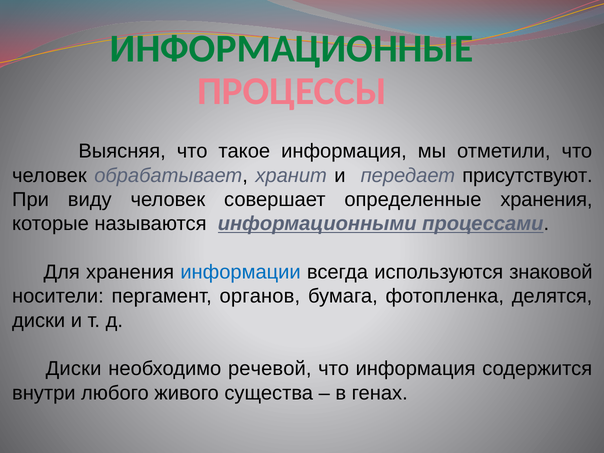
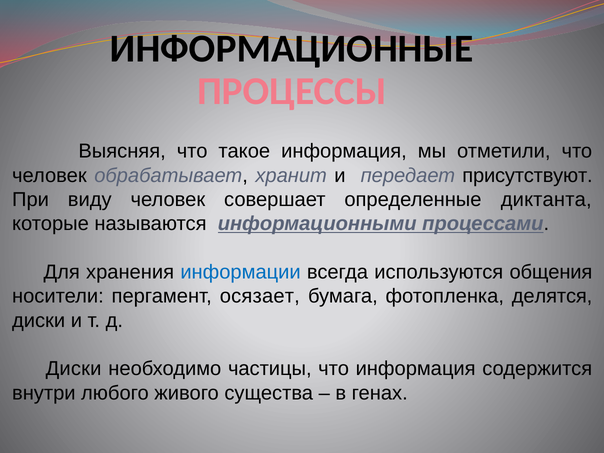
ИНФОРМАЦИОННЫЕ colour: green -> black (292, 49)
определенные хранения: хранения -> диктанта (546, 200)
знаковой: знаковой -> общения (551, 272)
органов: органов -> осязает (260, 296)
речевой: речевой -> частицы (270, 369)
